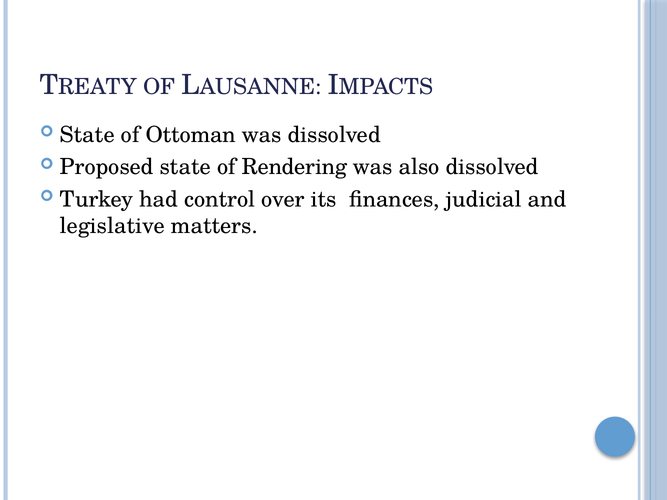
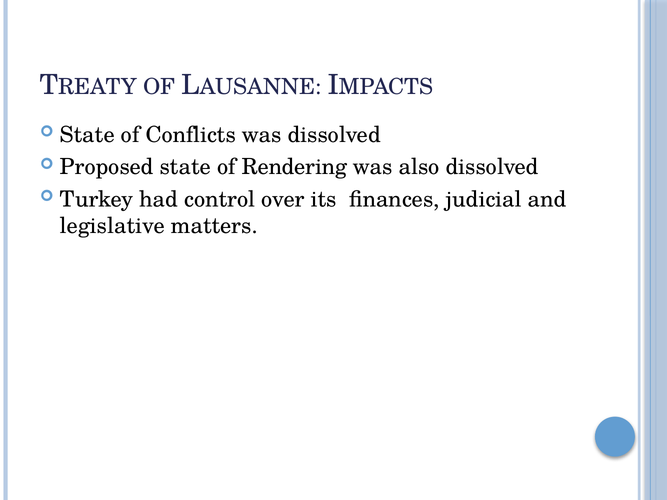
Ottoman: Ottoman -> Conflicts (191, 135)
